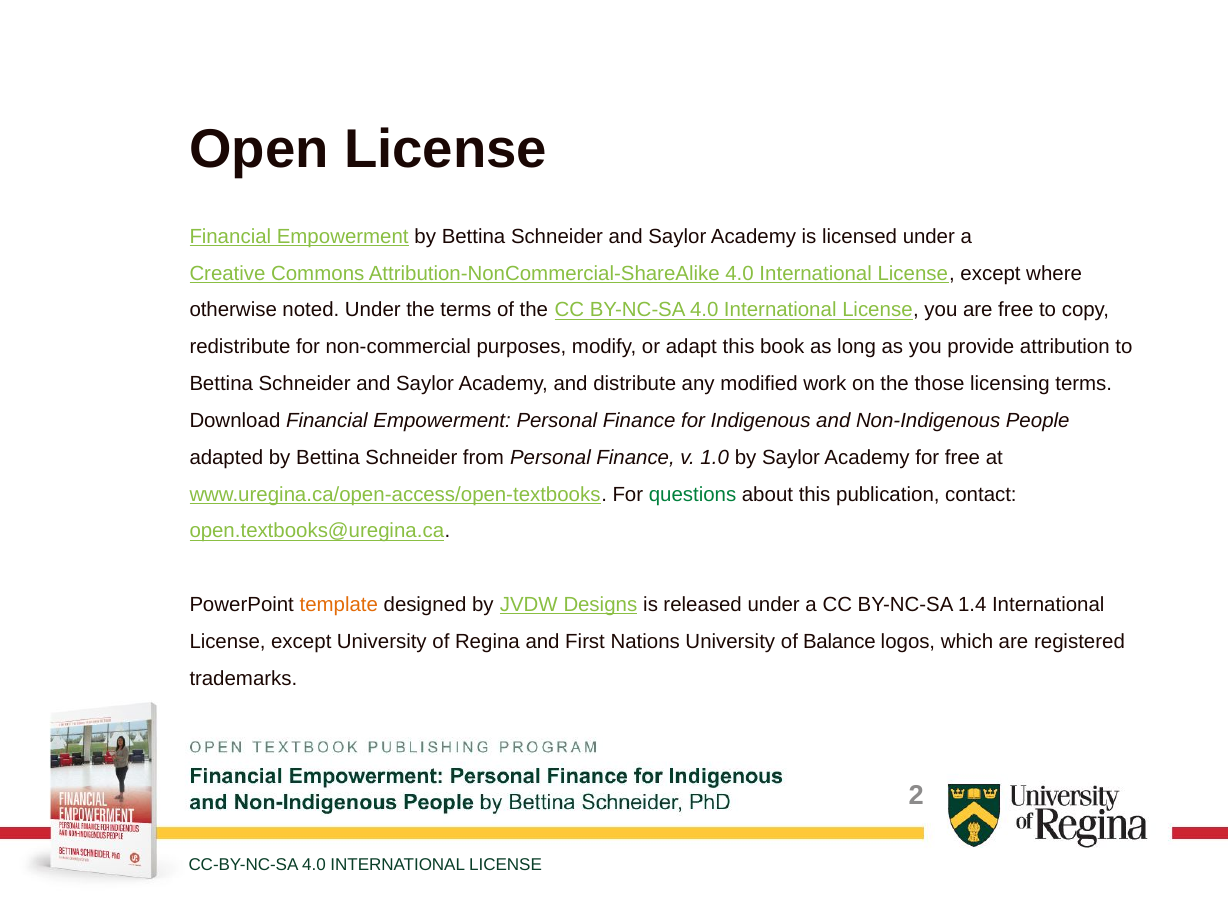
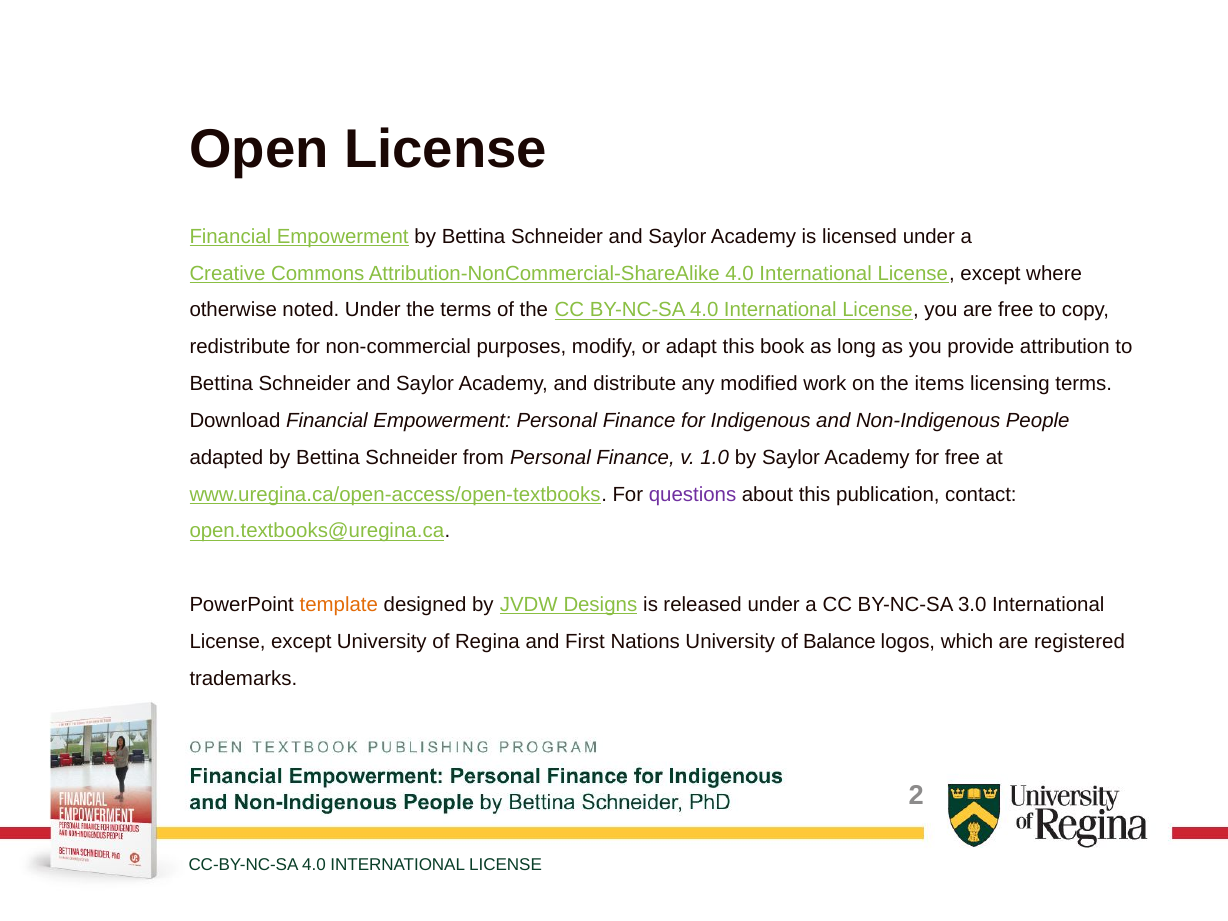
those: those -> items (939, 384)
questions colour: green -> purple (693, 494)
1.4: 1.4 -> 3.0 (972, 605)
